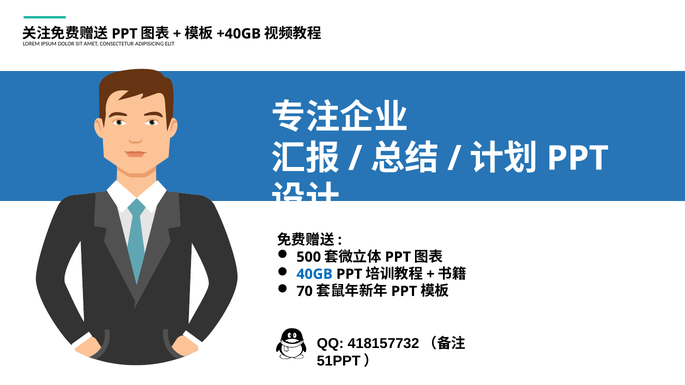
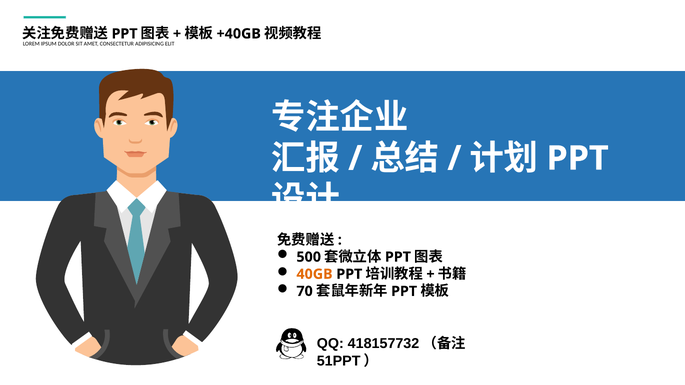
40GB colour: blue -> orange (315, 274)
